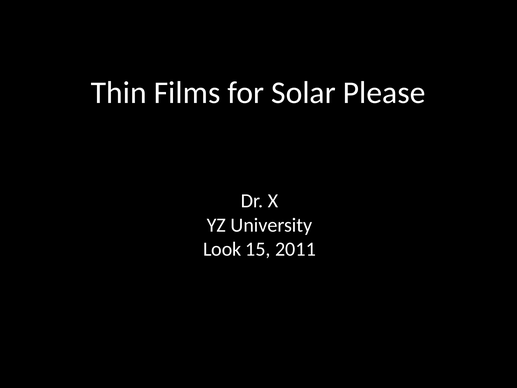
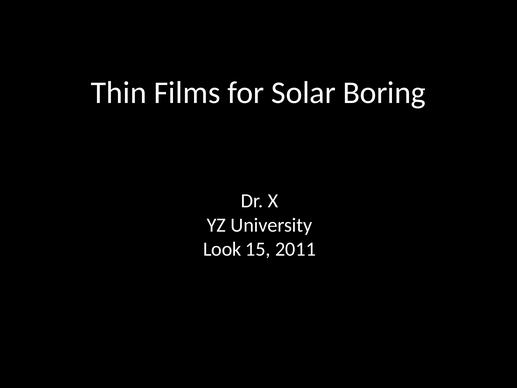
Please: Please -> Boring (384, 93)
